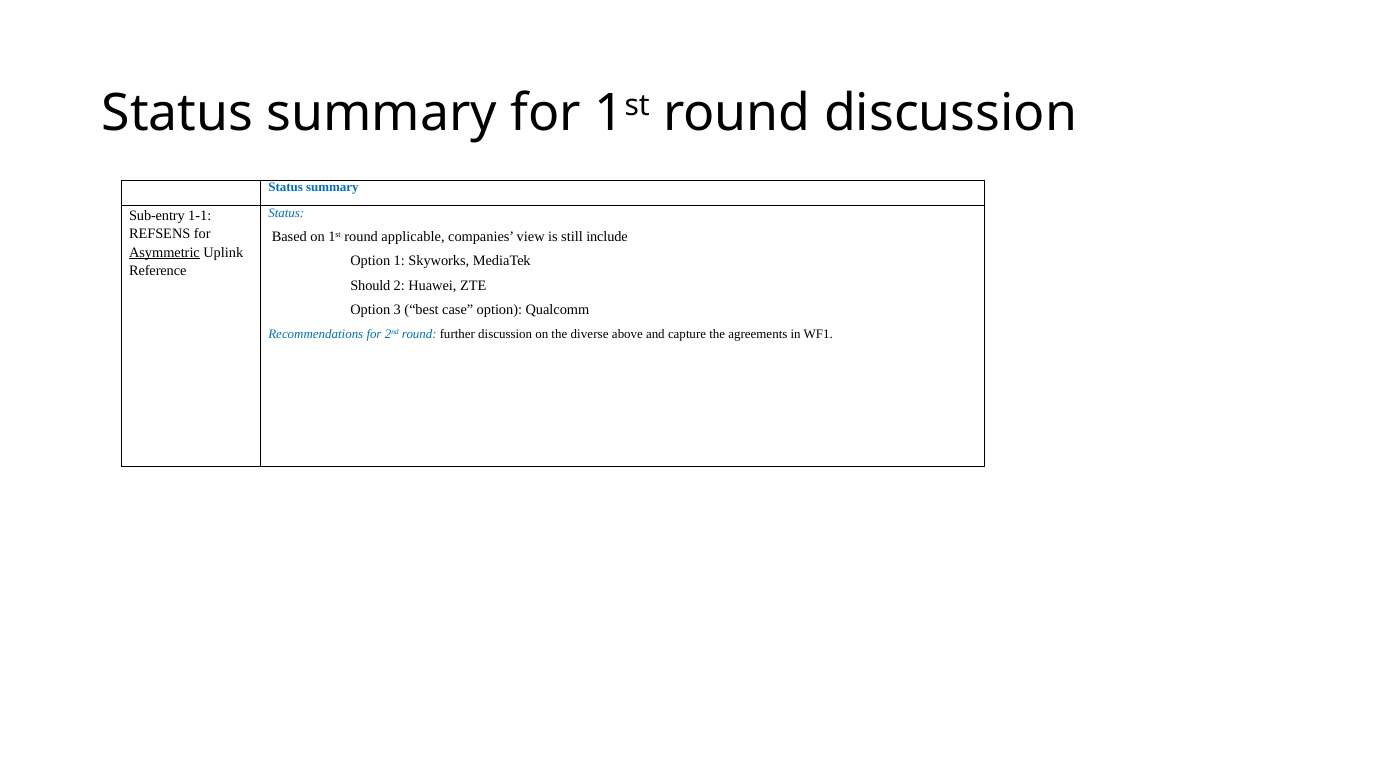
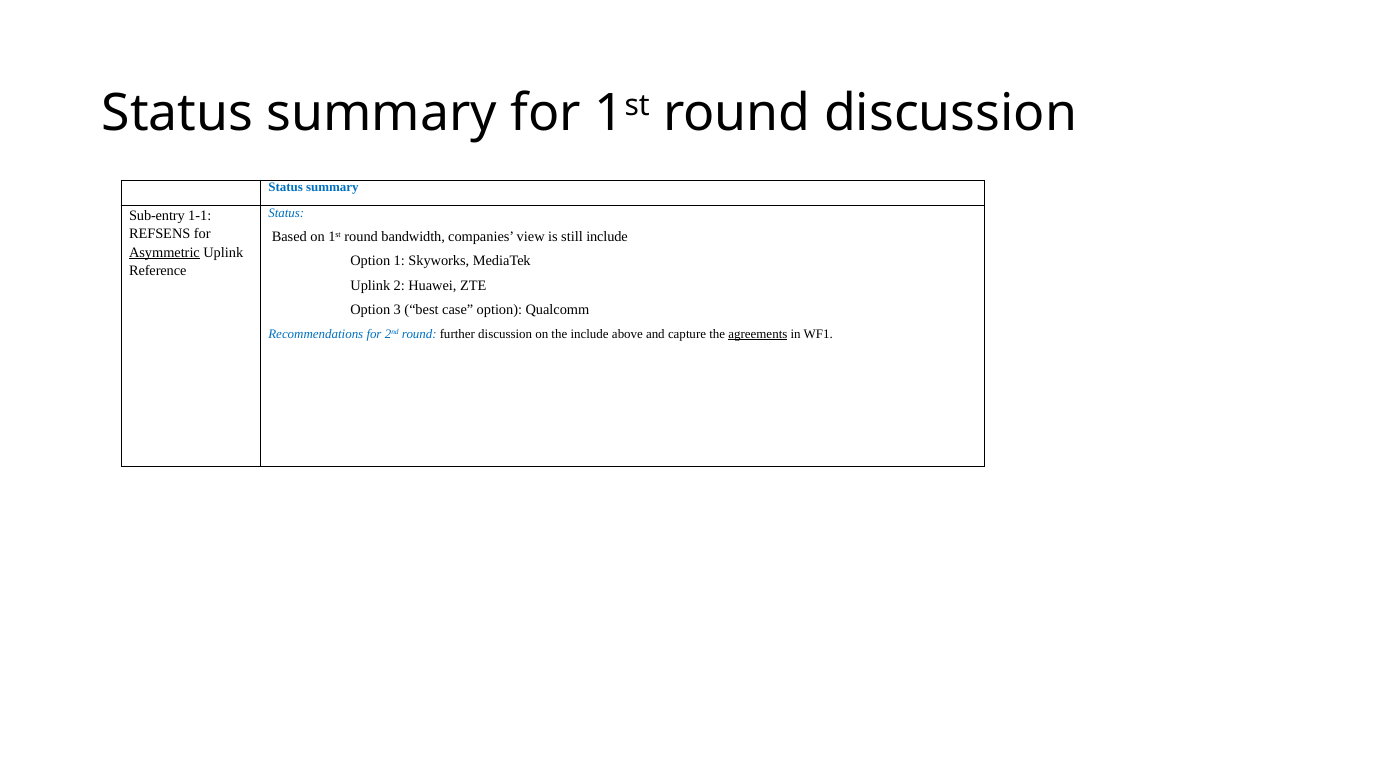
applicable: applicable -> bandwidth (413, 237)
Should: Should -> Uplink (370, 286)
the diverse: diverse -> include (590, 334)
agreements underline: none -> present (758, 334)
